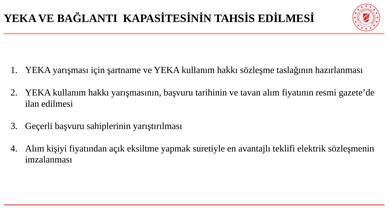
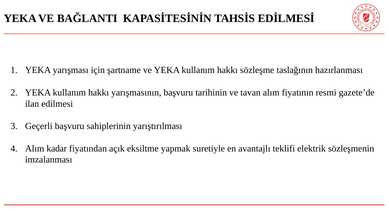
kişiyi: kişiyi -> kadar (57, 148)
